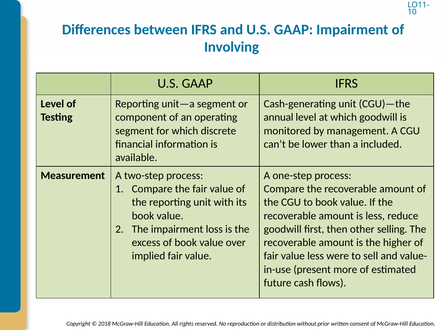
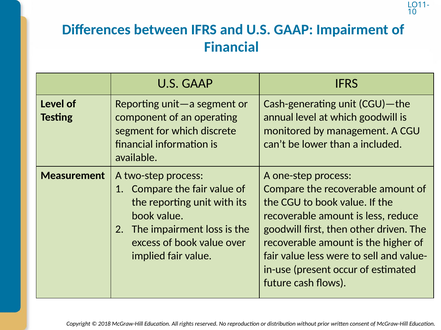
Involving: Involving -> Financial (231, 47)
selling: selling -> driven (392, 230)
more: more -> occur (345, 270)
